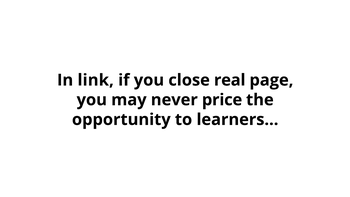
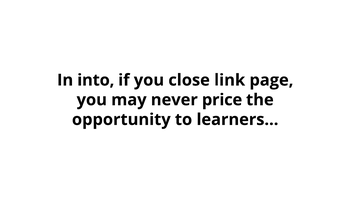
link: link -> into (96, 80)
real: real -> link (230, 80)
